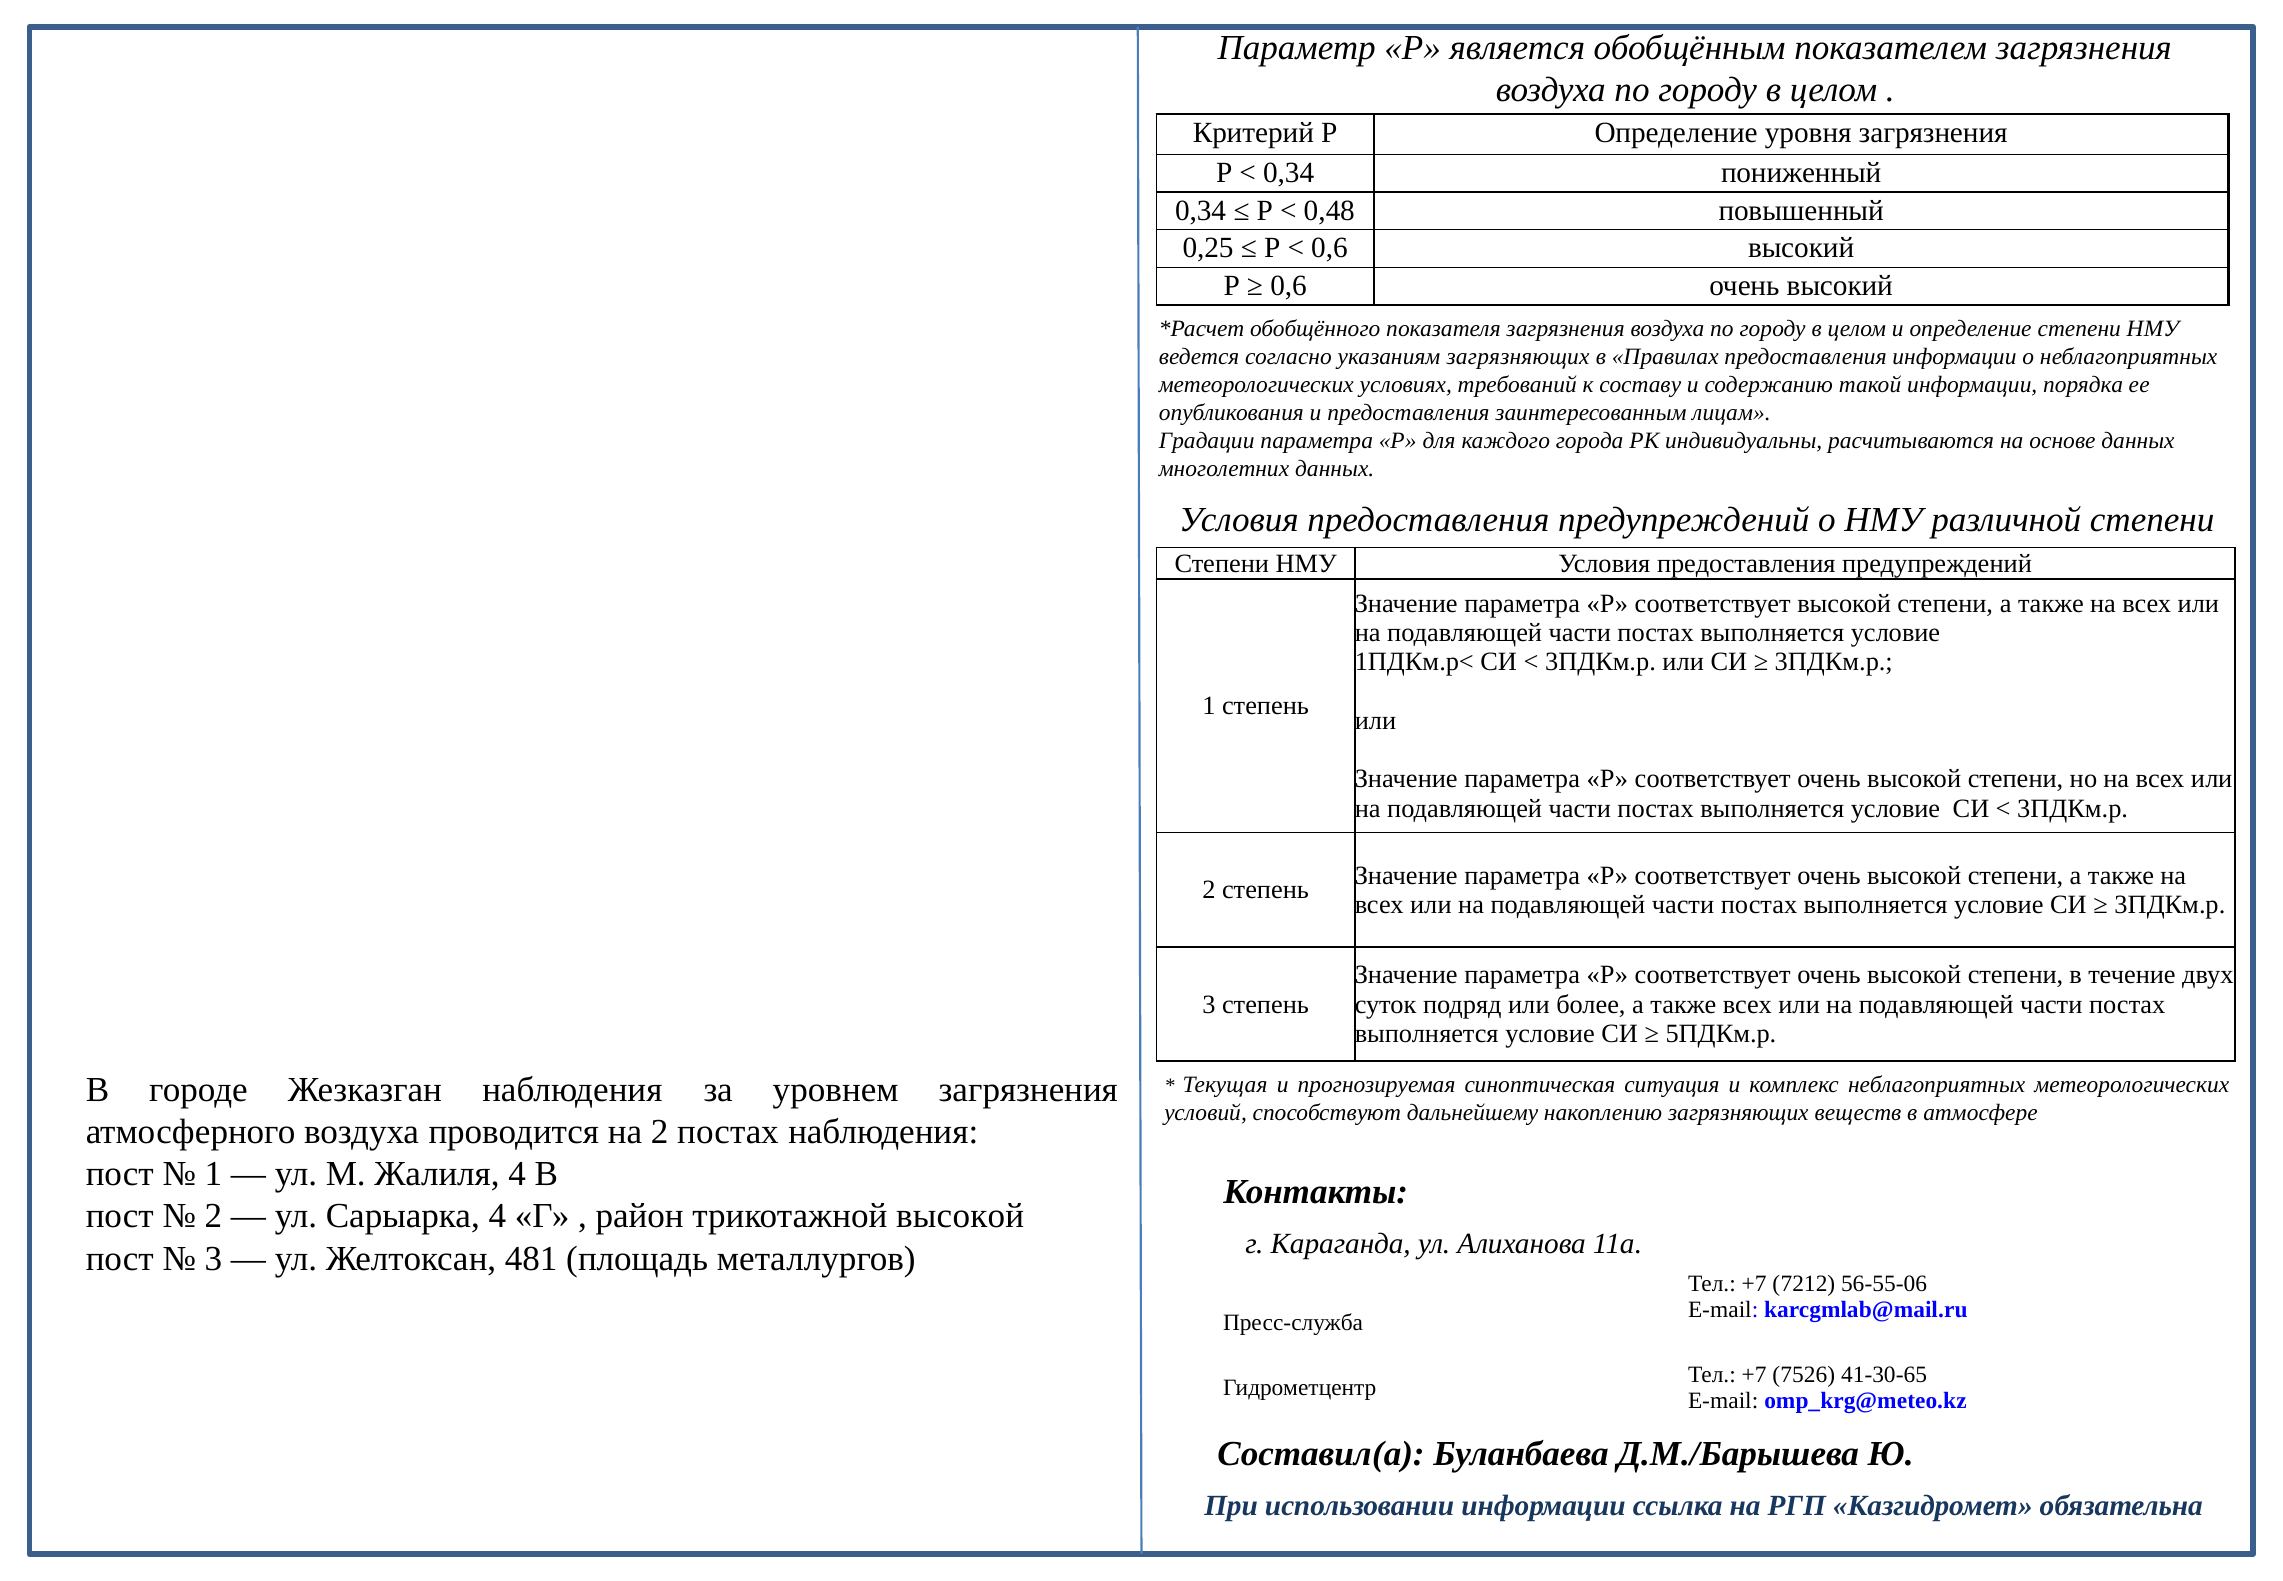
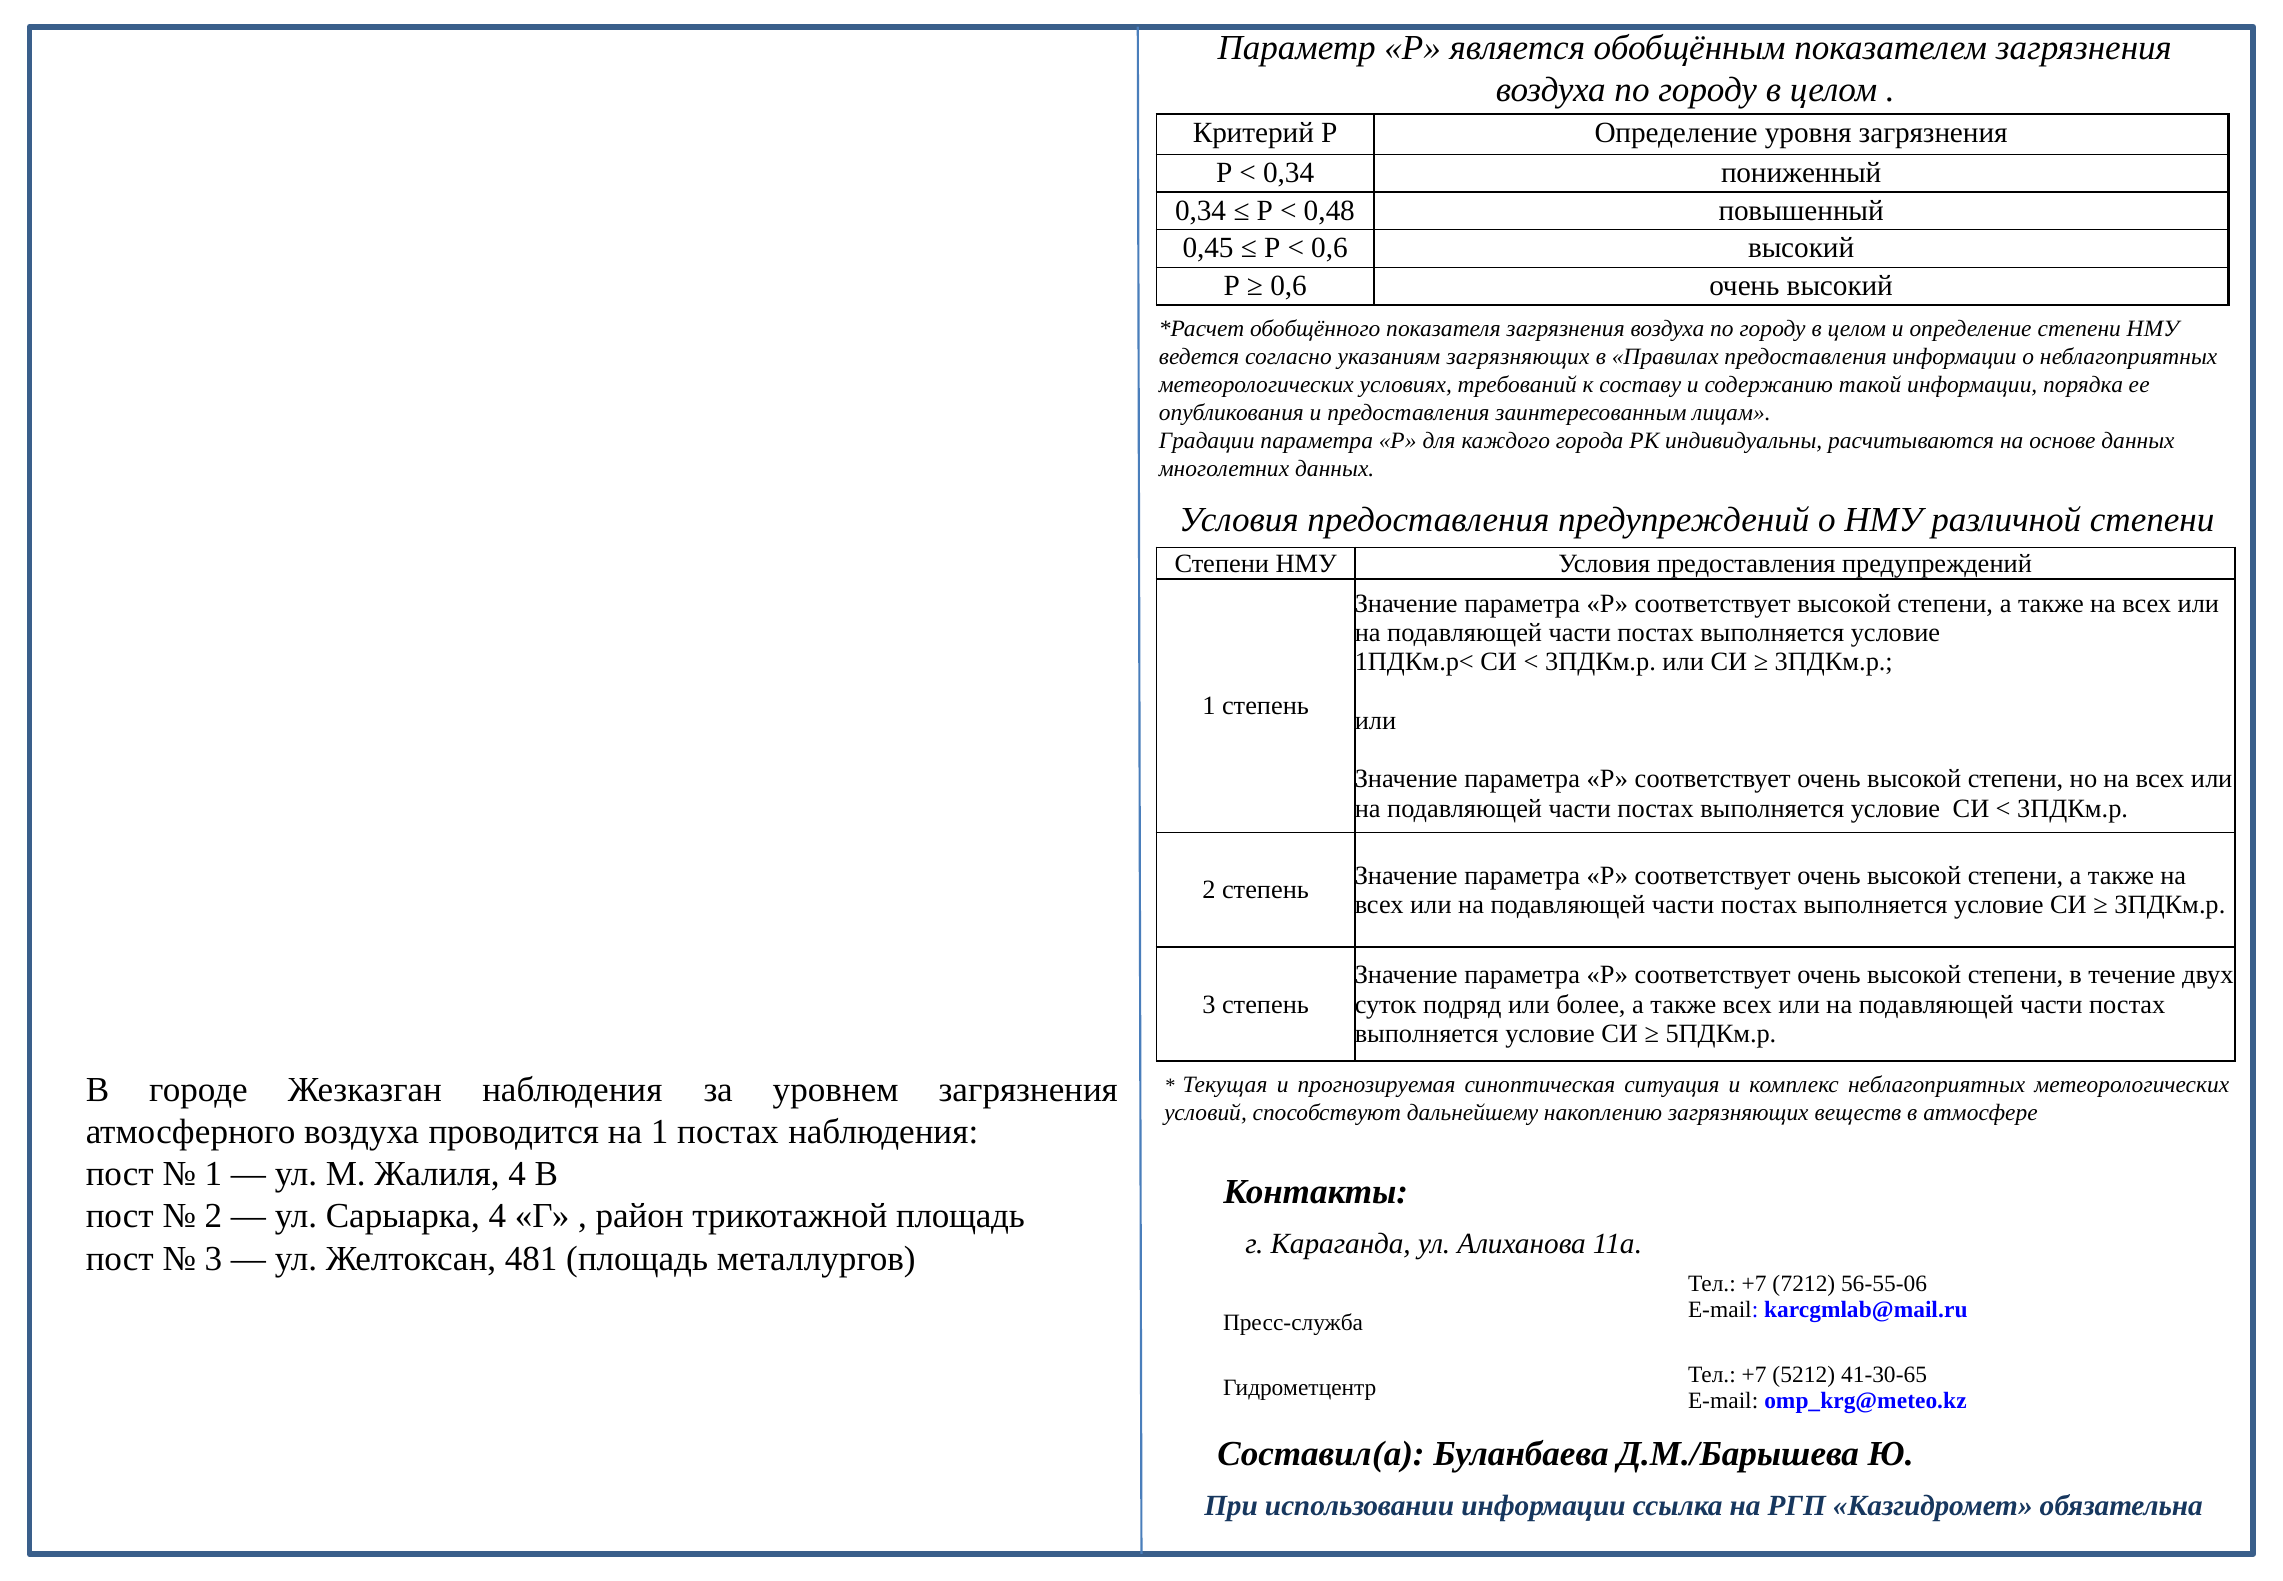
0,25: 0,25 -> 0,45 (1208, 248)
на 2: 2 -> 1 (660, 1132)
трикотажной высокой: высокой -> площадь (960, 1216)
7526: 7526 -> 5212 (1804, 1375)
